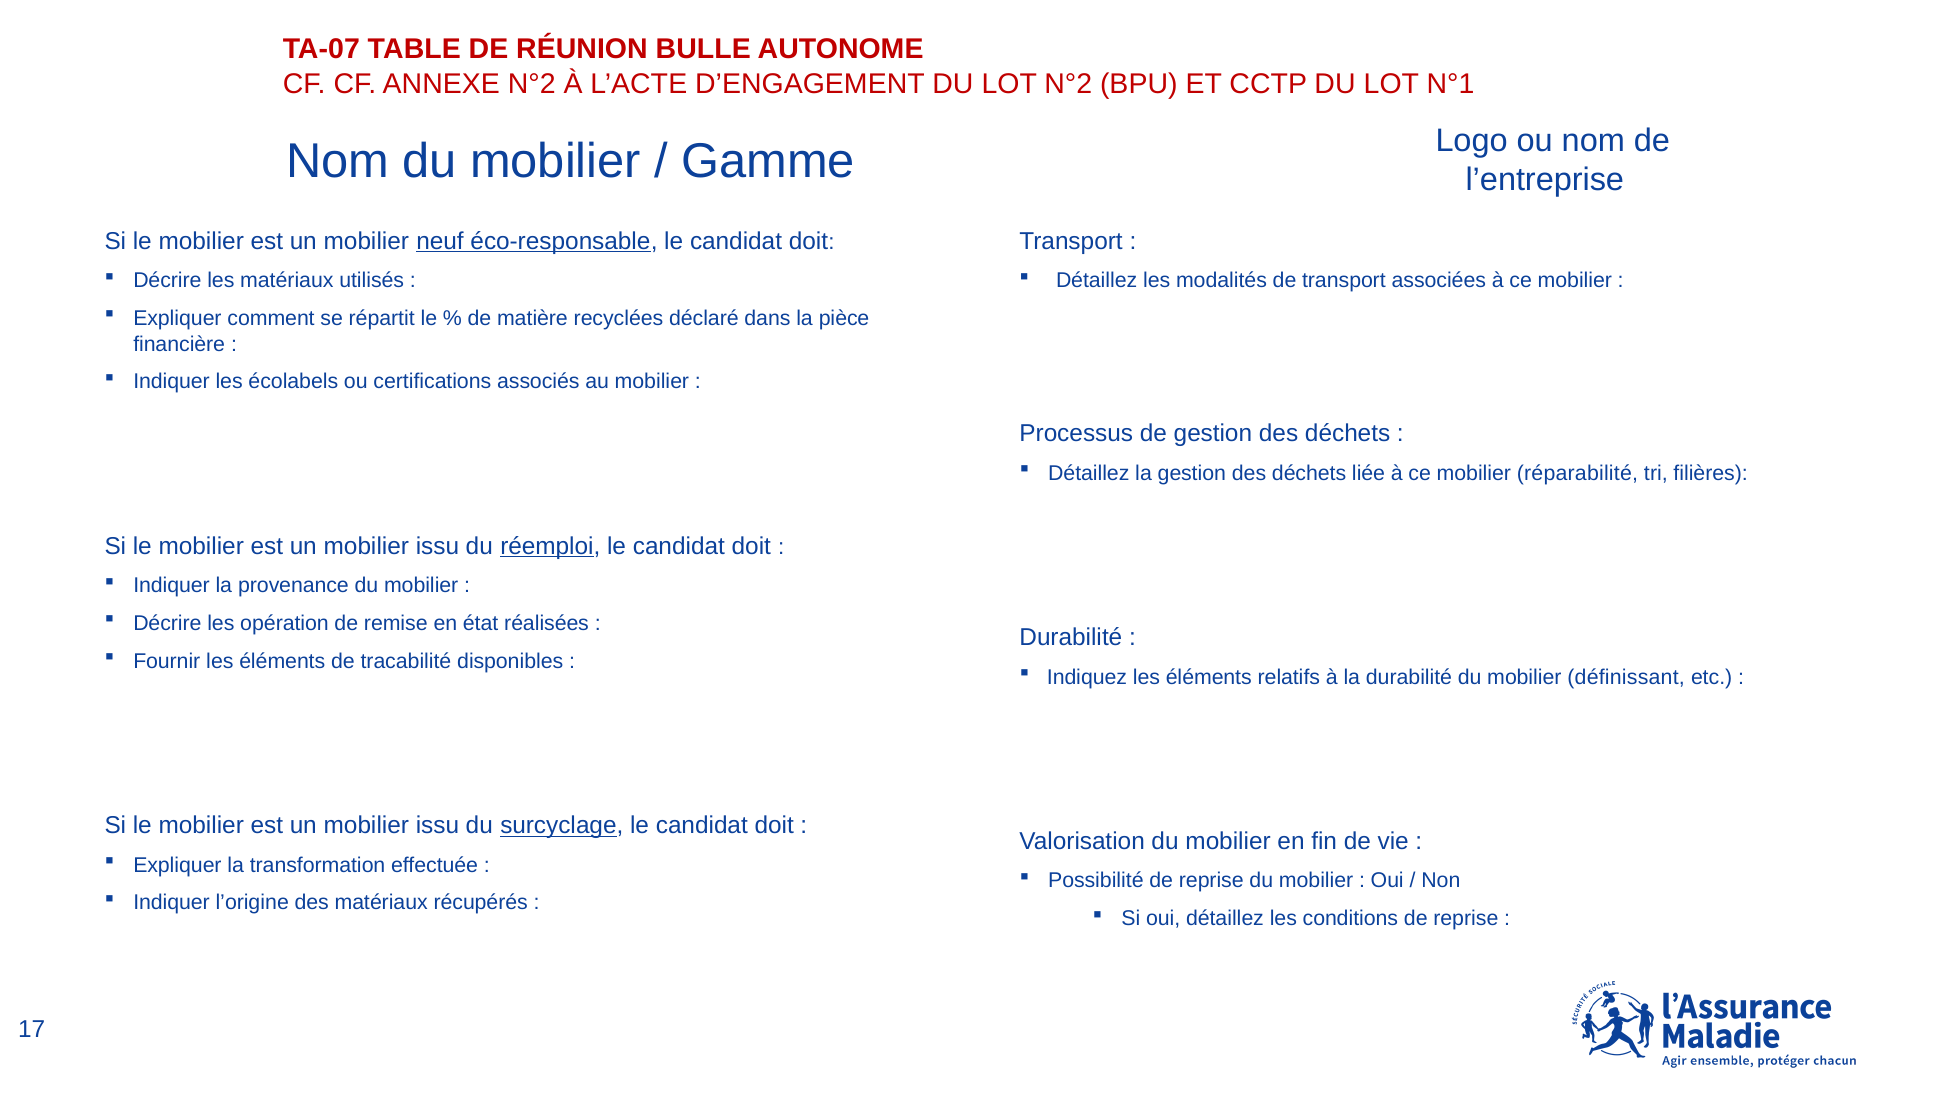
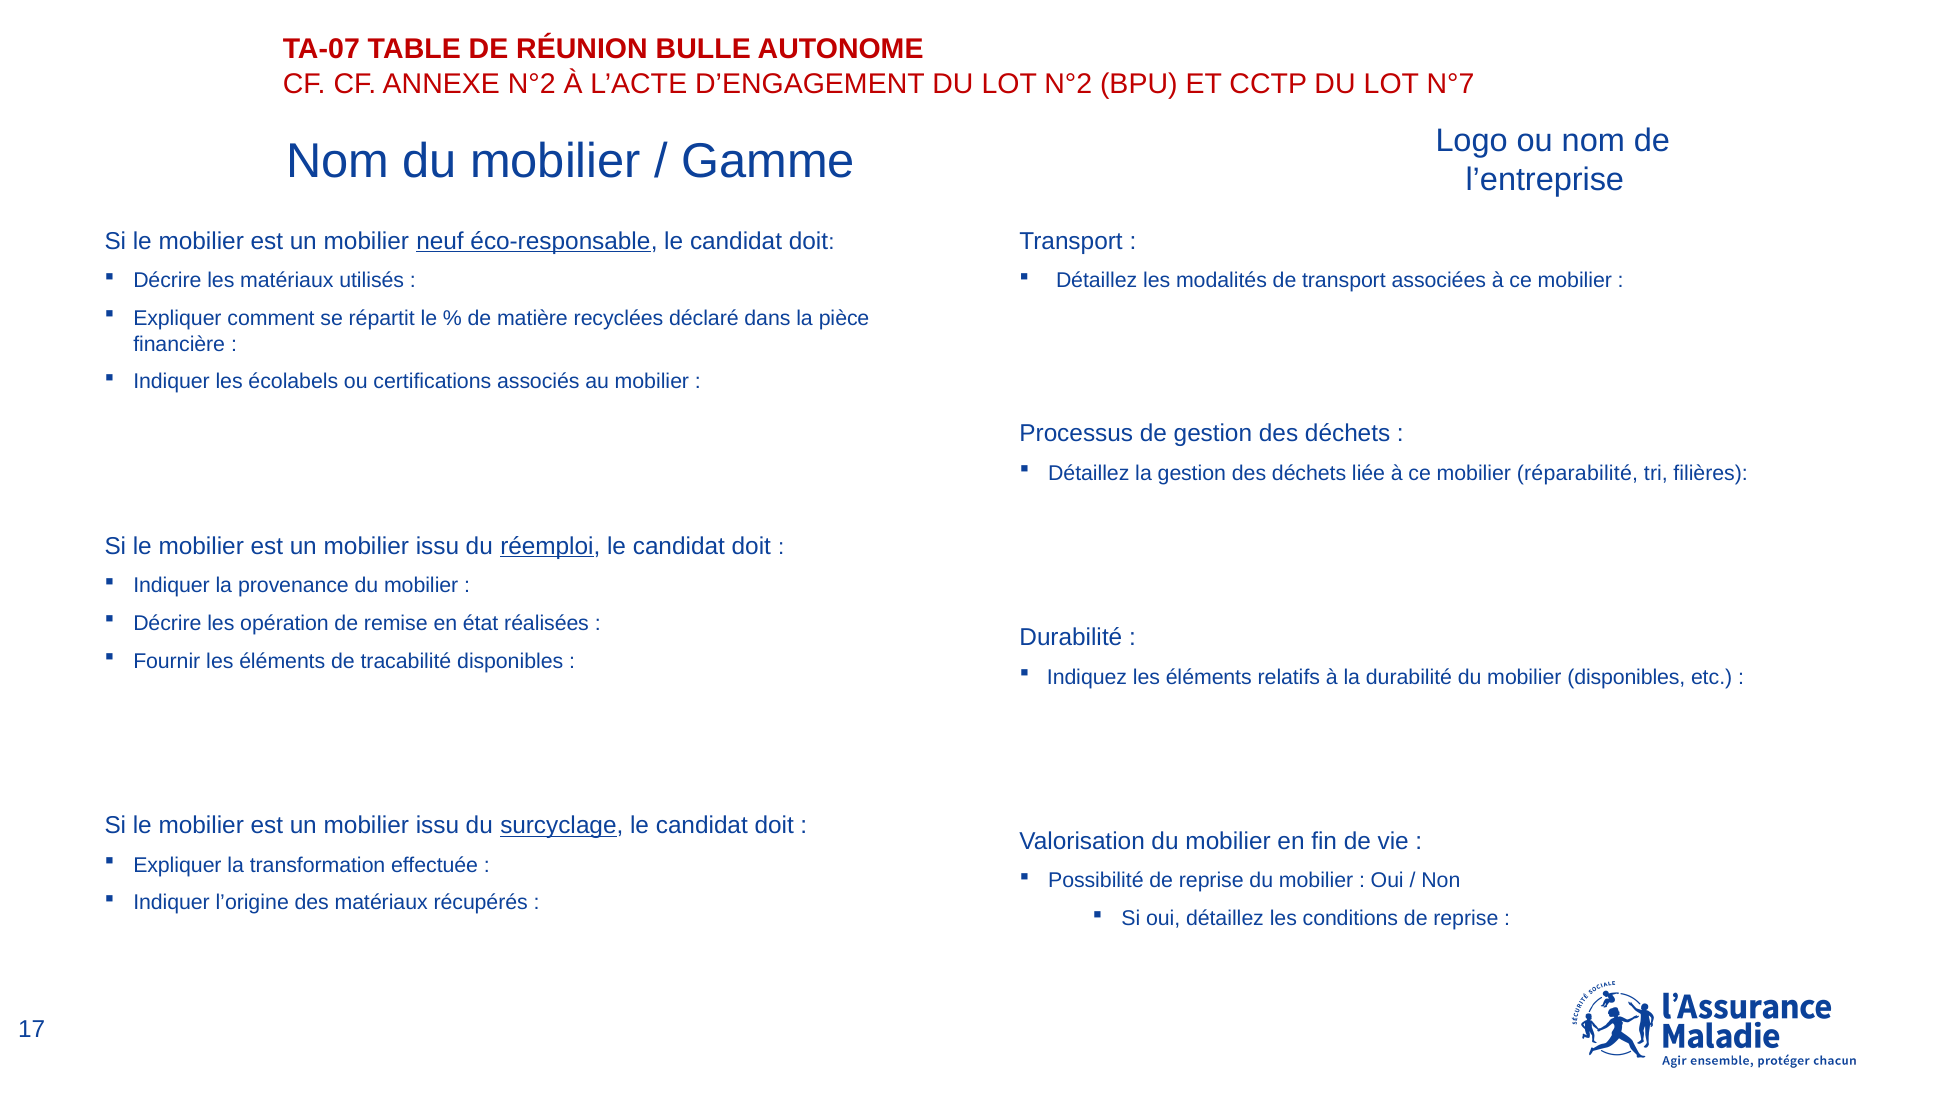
N°1: N°1 -> N°7 (1450, 84)
mobilier définissant: définissant -> disponibles (1626, 677)
